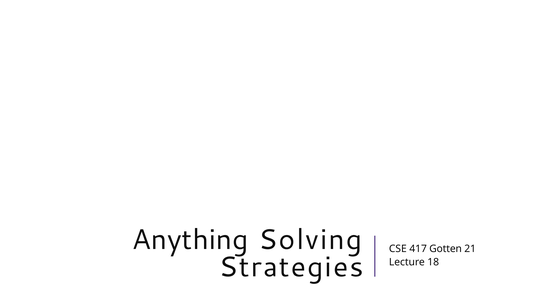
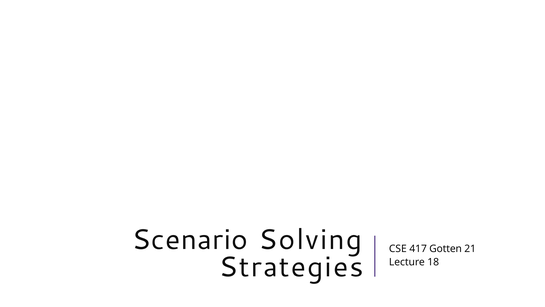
Anything: Anything -> Scenario (190, 240)
